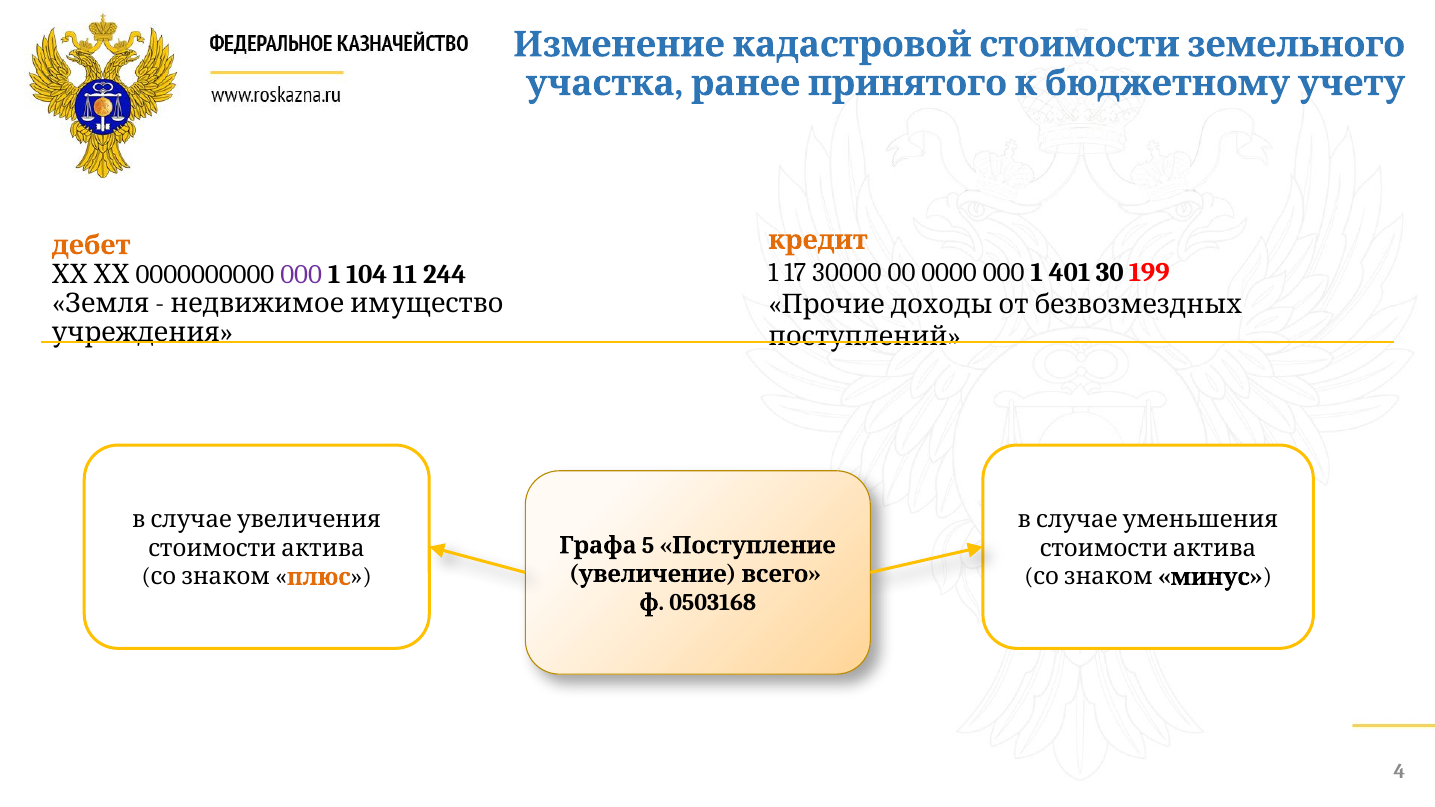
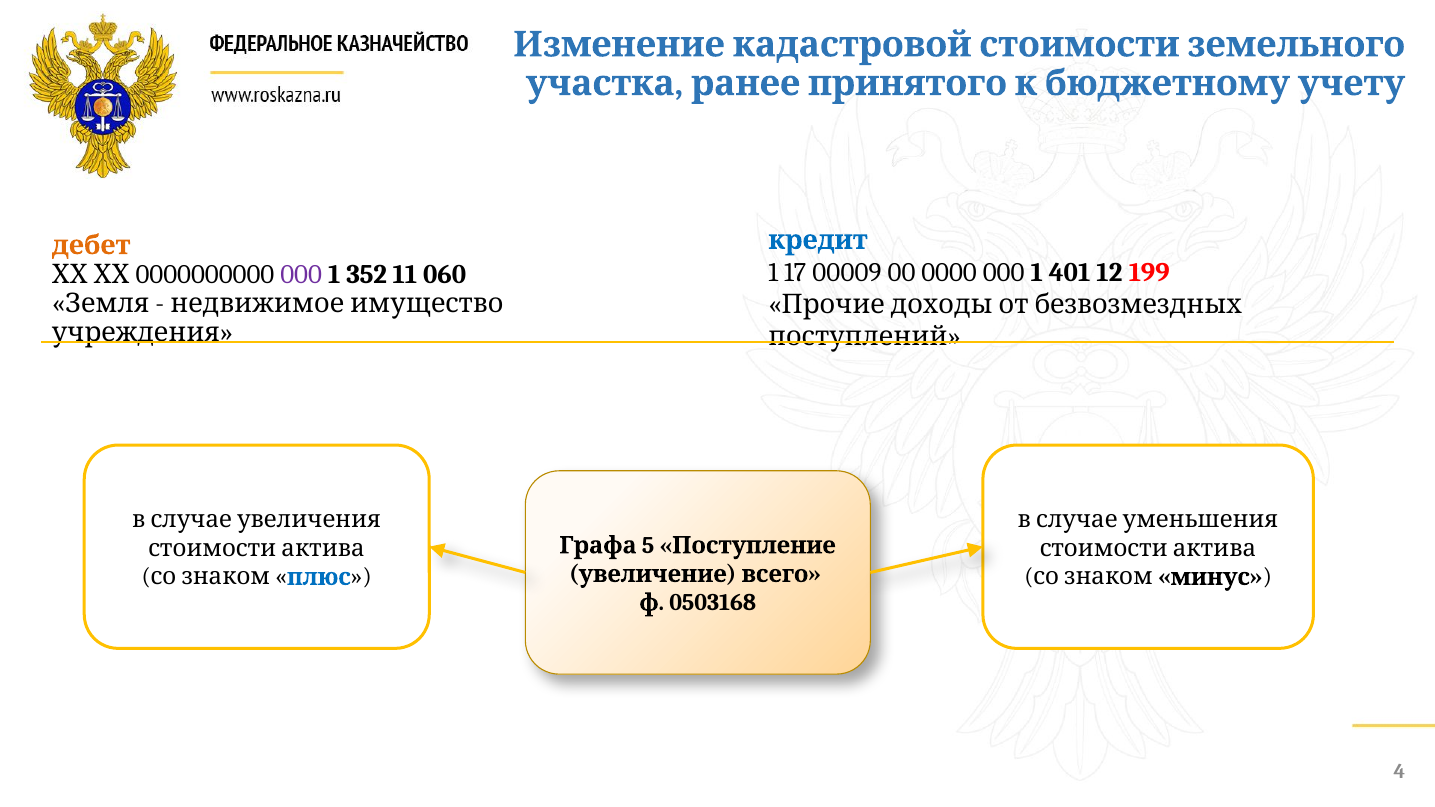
кредит colour: orange -> blue (818, 240)
30000: 30000 -> 00009 (847, 272)
30: 30 -> 12 (1109, 272)
104: 104 -> 352 (367, 274)
244: 244 -> 060 (445, 274)
плюс colour: orange -> blue (319, 577)
